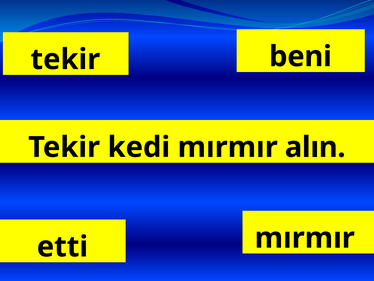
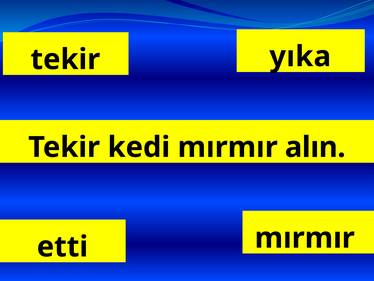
beni: beni -> yıka (300, 56)
